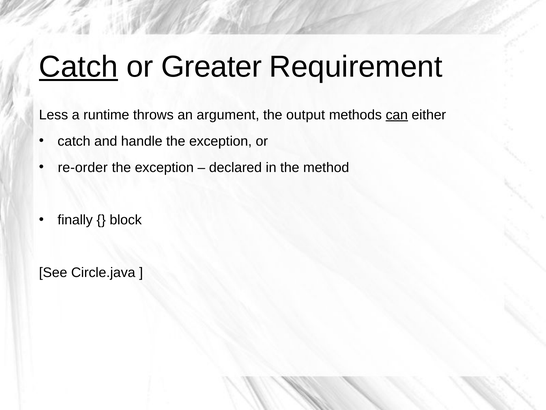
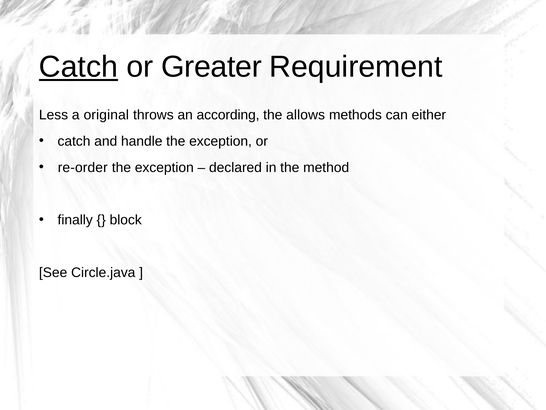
runtime: runtime -> original (106, 115)
argument: argument -> according (228, 115)
output: output -> allows (306, 115)
can underline: present -> none (397, 115)
